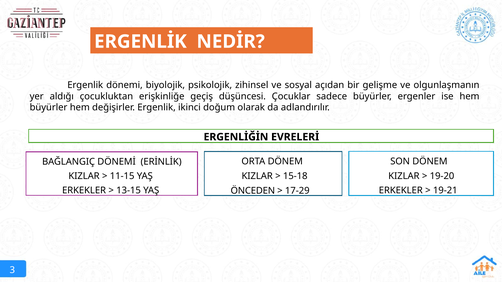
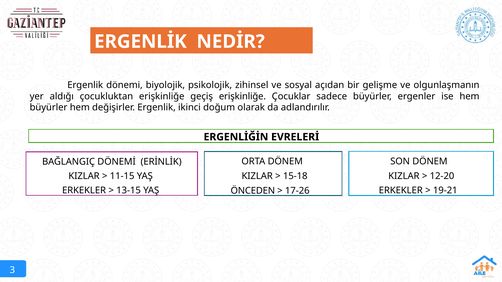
geçiş düşüncesi: düşüncesi -> erişkinliğe (242, 96)
19-20: 19-20 -> 12-20 (442, 176)
17-29: 17-29 -> 17-26 (297, 191)
